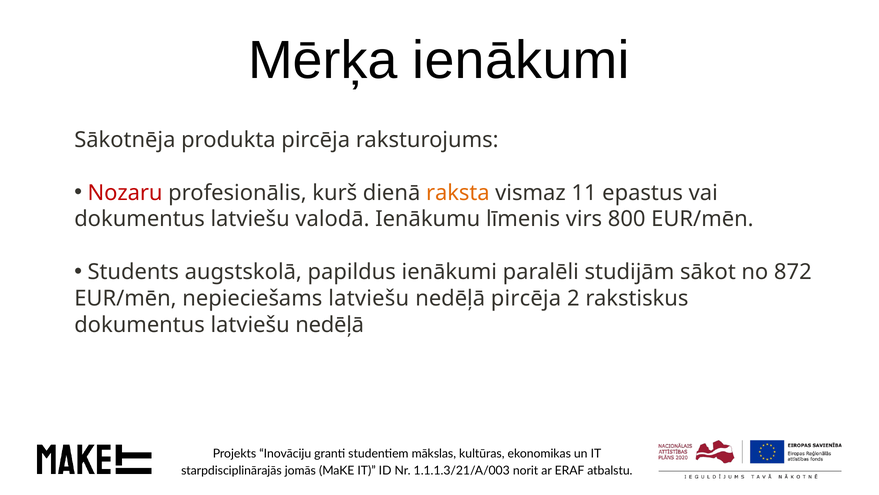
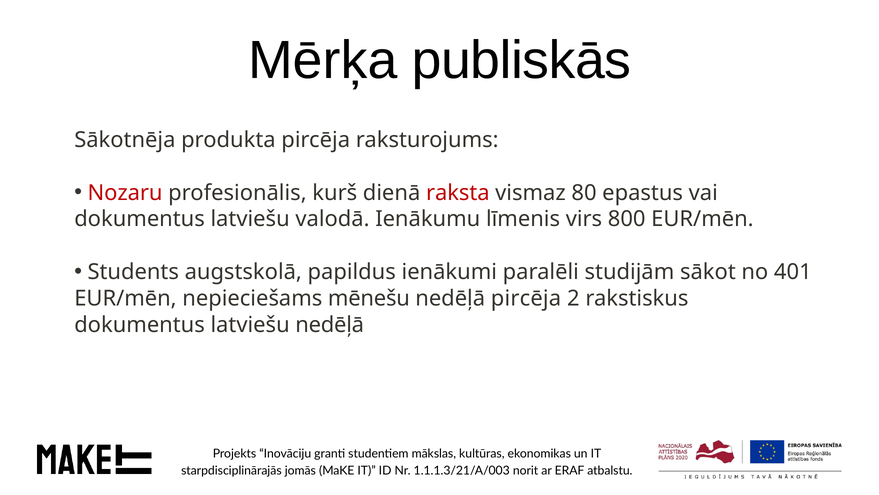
ienākumi: ienākumi -> publiskās (521, 61)
raksta colour: orange -> red (458, 193)
11: 11 -> 80 (584, 193)
872: 872 -> 401 (793, 272)
nepieciešams latviešu: latviešu -> mēnešu (369, 298)
